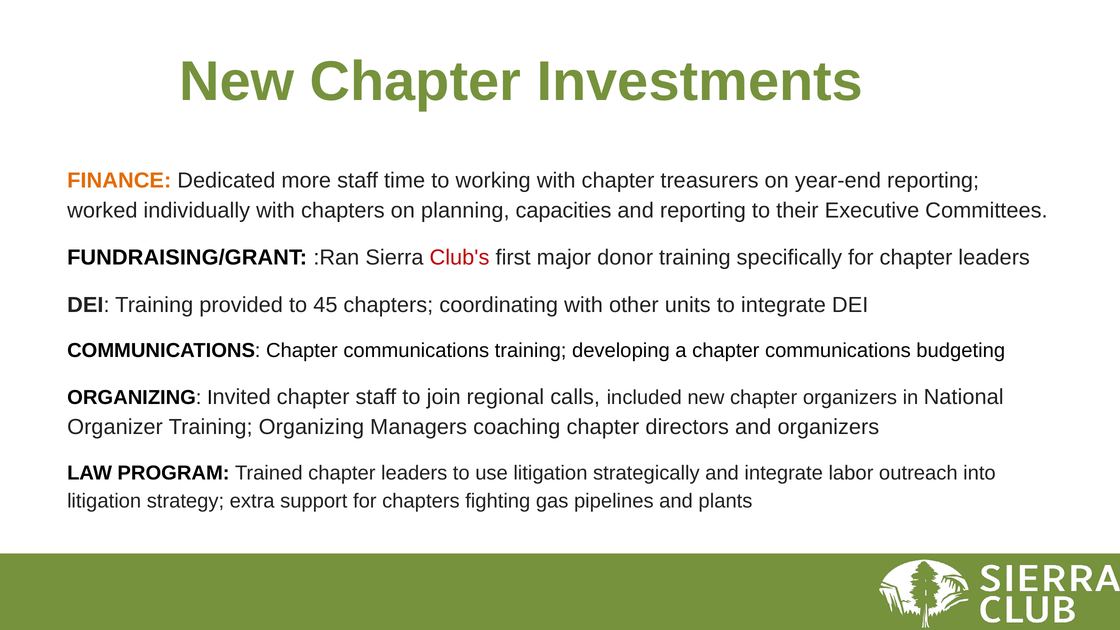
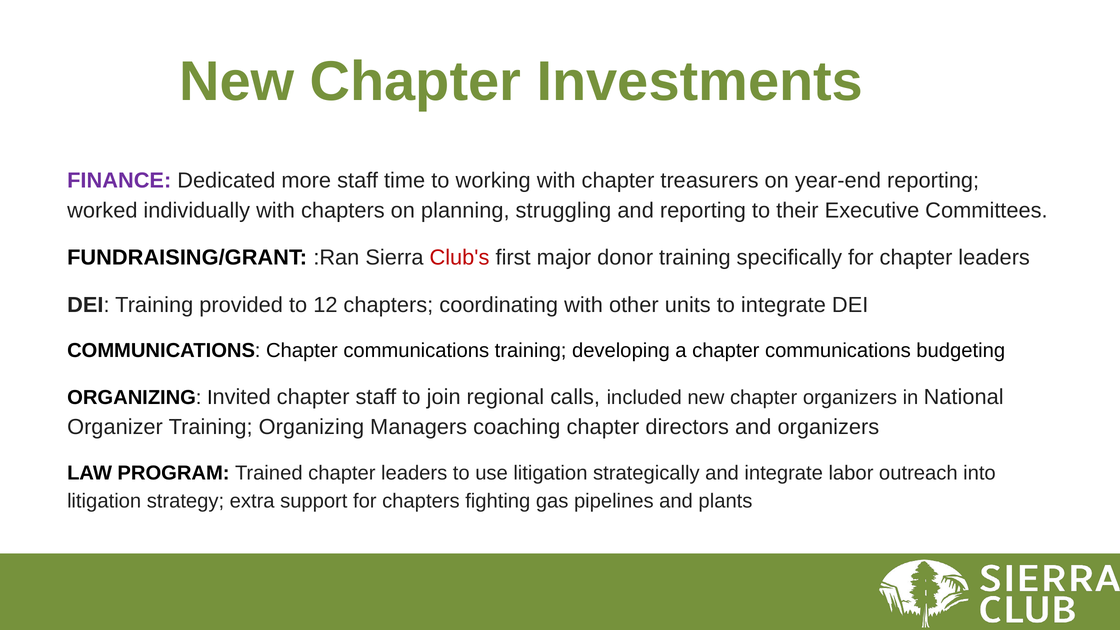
FINANCE colour: orange -> purple (119, 181)
capacities: capacities -> struggling (563, 211)
45: 45 -> 12 (325, 305)
